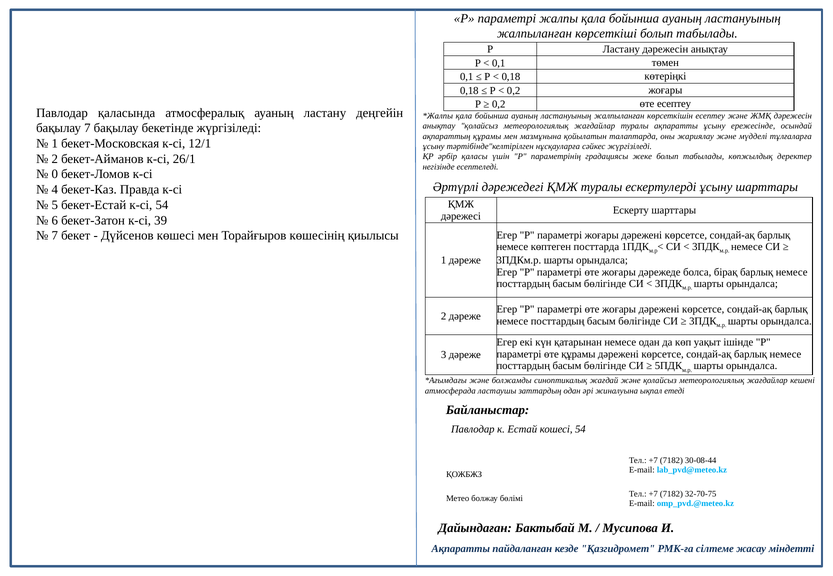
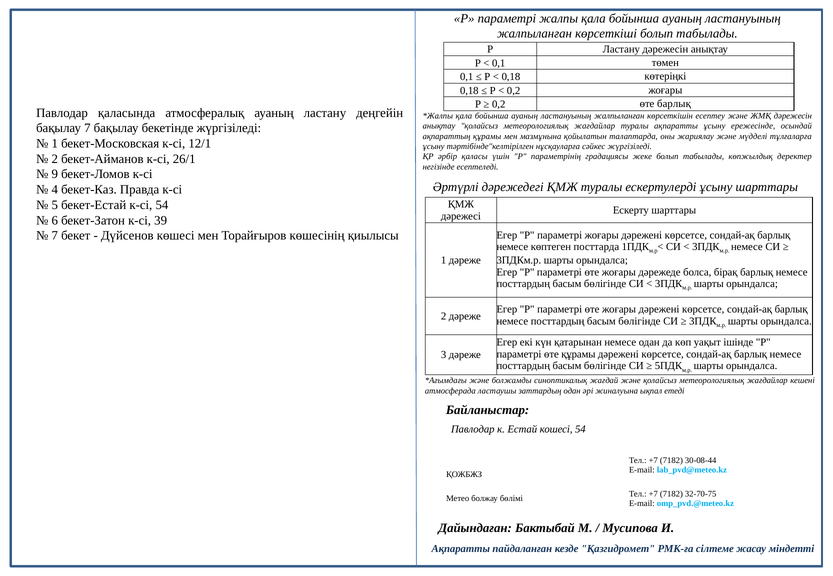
өте есептеу: есептеу -> барлық (674, 104)
0: 0 -> 9 (55, 174)
